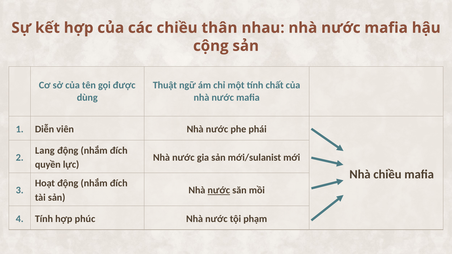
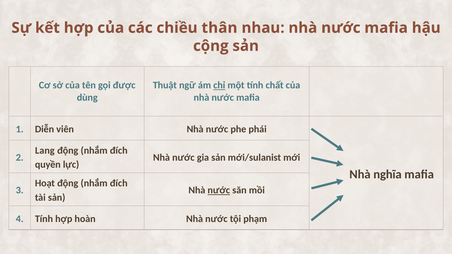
chỉ underline: none -> present (219, 85)
Nhà chiều: chiều -> nghĩa (388, 174)
phúc: phúc -> hoàn (85, 219)
